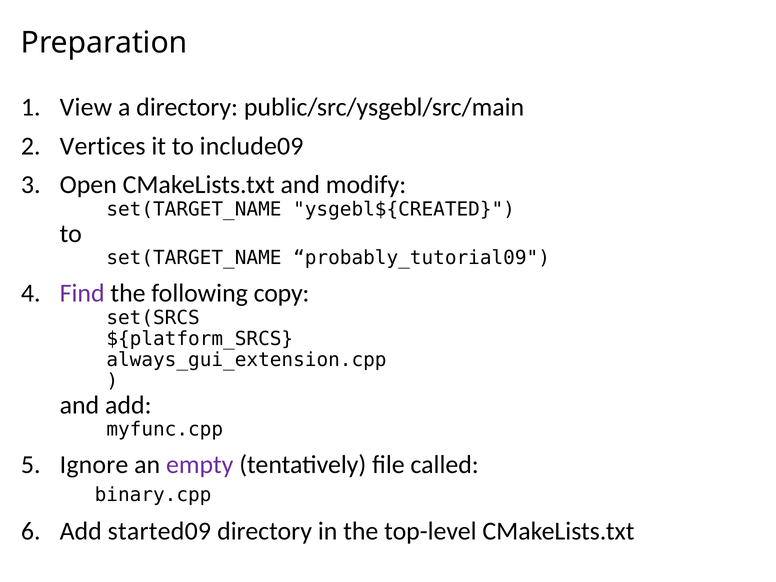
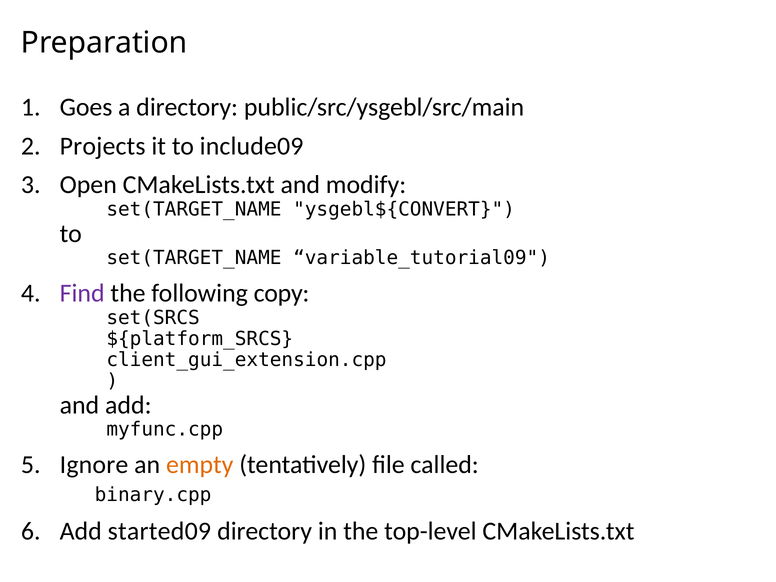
View: View -> Goes (86, 107)
Vertices: Vertices -> Projects (103, 146)
ysgebl${CREATED: ysgebl${CREATED -> ysgebl${CONVERT (404, 209)
probably_tutorial09: probably_tutorial09 -> variable_tutorial09 (422, 258)
always_gui_extension.cpp: always_gui_extension.cpp -> client_gui_extension.cpp (246, 360)
empty colour: purple -> orange (200, 465)
